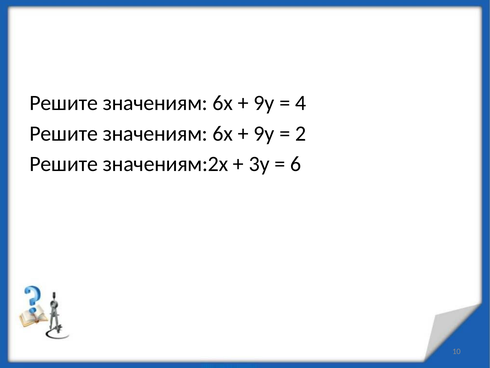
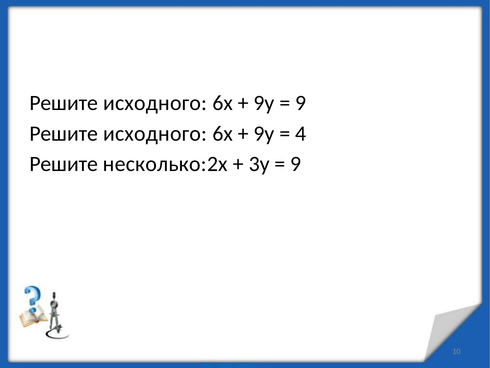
значениям: значениям -> исходного (155, 103)
4: 4 -> 9 (301, 103)
значениям: значениям -> исходного (155, 133)
2: 2 -> 4 (301, 133)
значениям:2х: значениям:2х -> несколько:2х (165, 164)
6: 6 -> 9 (296, 164)
